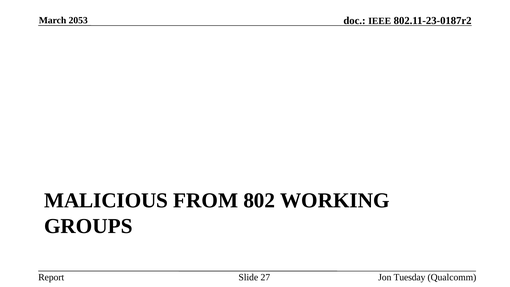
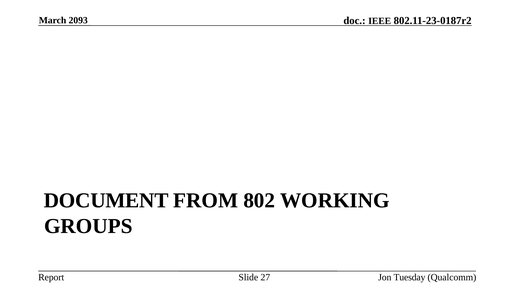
2053: 2053 -> 2093 (78, 20)
MALICIOUS: MALICIOUS -> DOCUMENT (106, 200)
